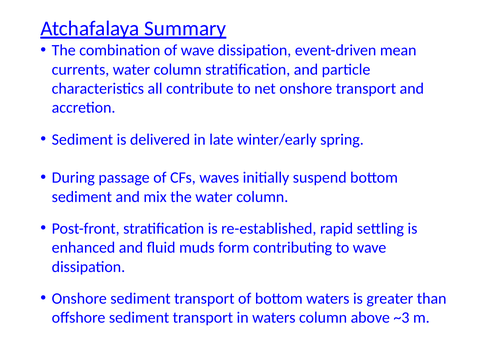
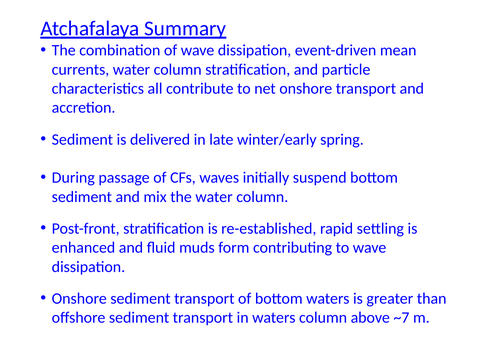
~3: ~3 -> ~7 (401, 317)
